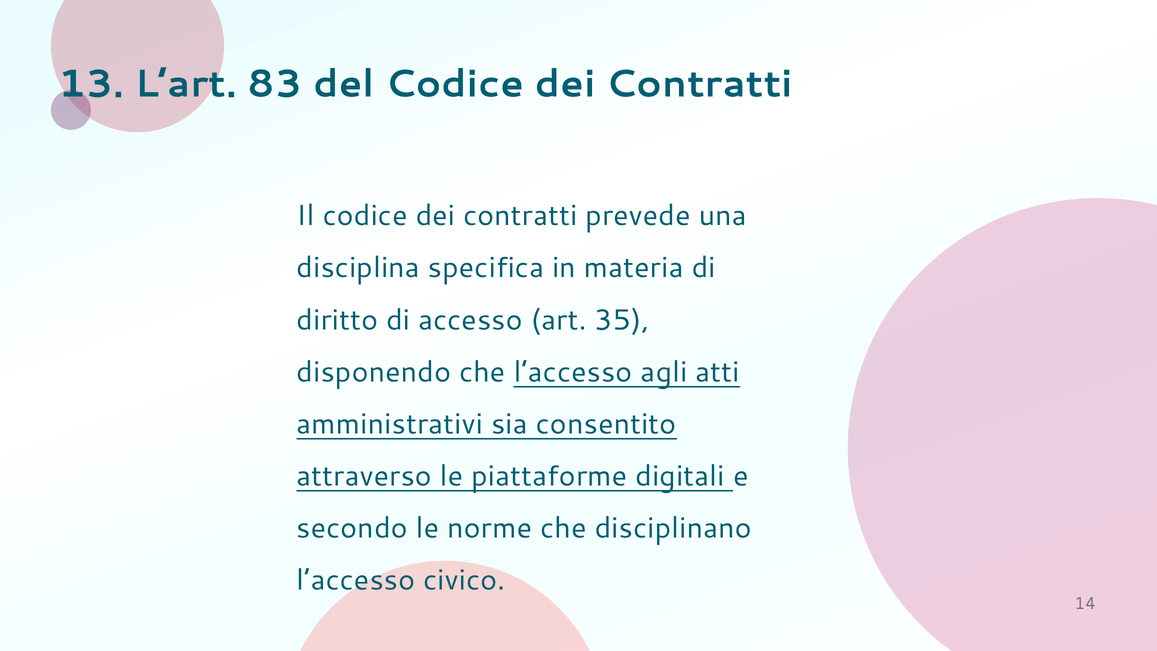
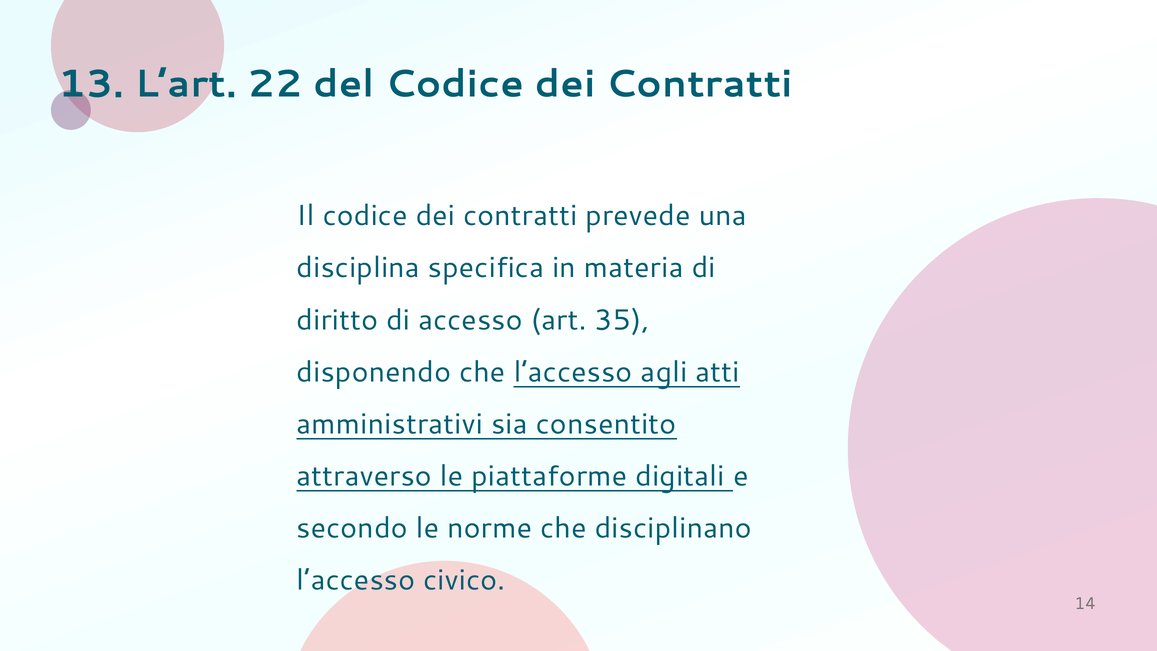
83: 83 -> 22 (275, 84)
